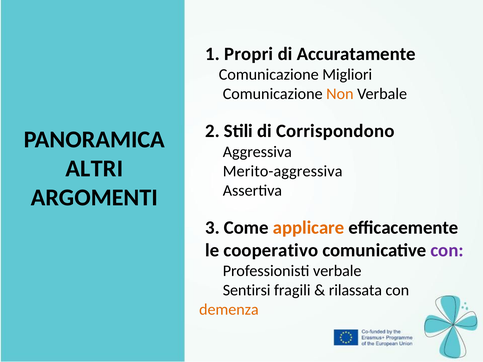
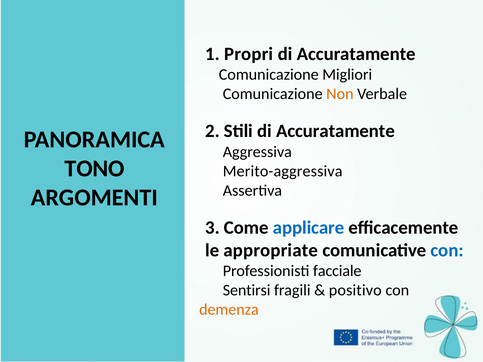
Stili di Corrispondono: Corrispondono -> Accuratamente (335, 131)
ALTRI: ALTRI -> TONO (95, 169)
applicare colour: orange -> blue (309, 228)
cooperativo: cooperativo -> appropriate (271, 250)
con colour: purple -> blue (447, 250)
Professionisti verbale: verbale -> facciale (337, 271)
rilassata: rilassata -> positivo (355, 290)
